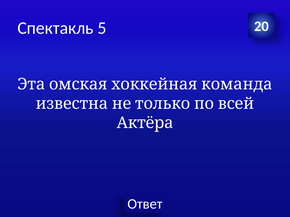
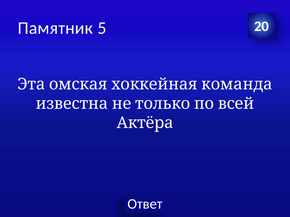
Спектакль: Спектакль -> Памятник (55, 28)
